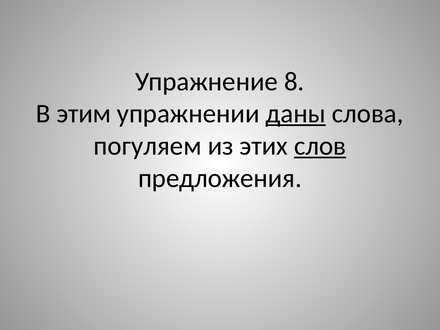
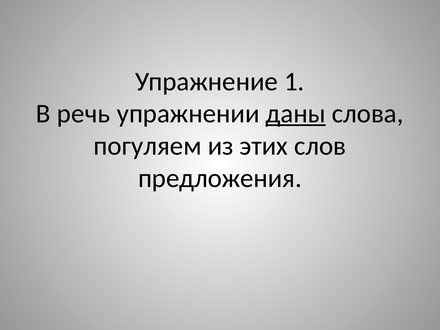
8: 8 -> 1 (294, 81)
этим: этим -> речь (84, 114)
слов underline: present -> none (320, 146)
